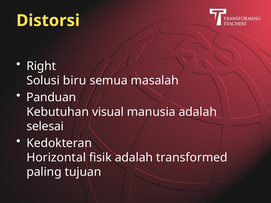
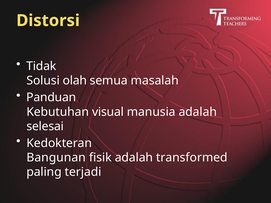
Right: Right -> Tidak (41, 66)
biru: biru -> olah (75, 81)
Horizontal: Horizontal -> Bangunan (56, 158)
tujuan: tujuan -> terjadi (83, 172)
